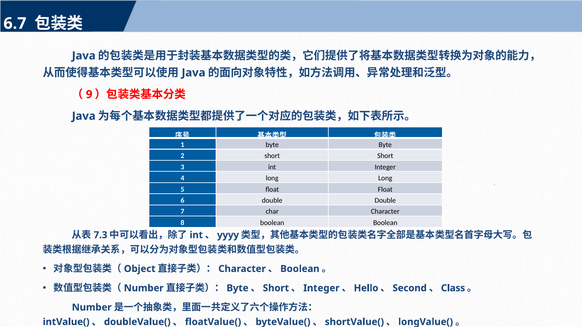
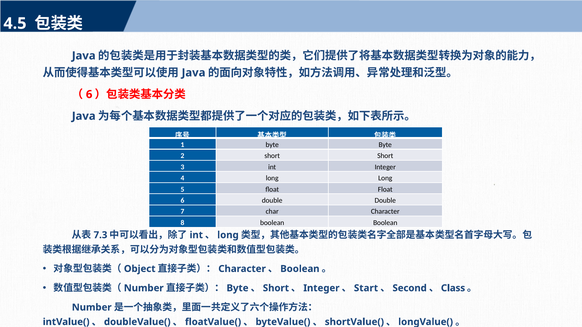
6.7: 6.7 -> 4.5 (15, 23)
9: 9 -> 6 (89, 94)
yyyy: yyyy -> long (228, 235)
Hello: Hello -> Start (366, 288)
